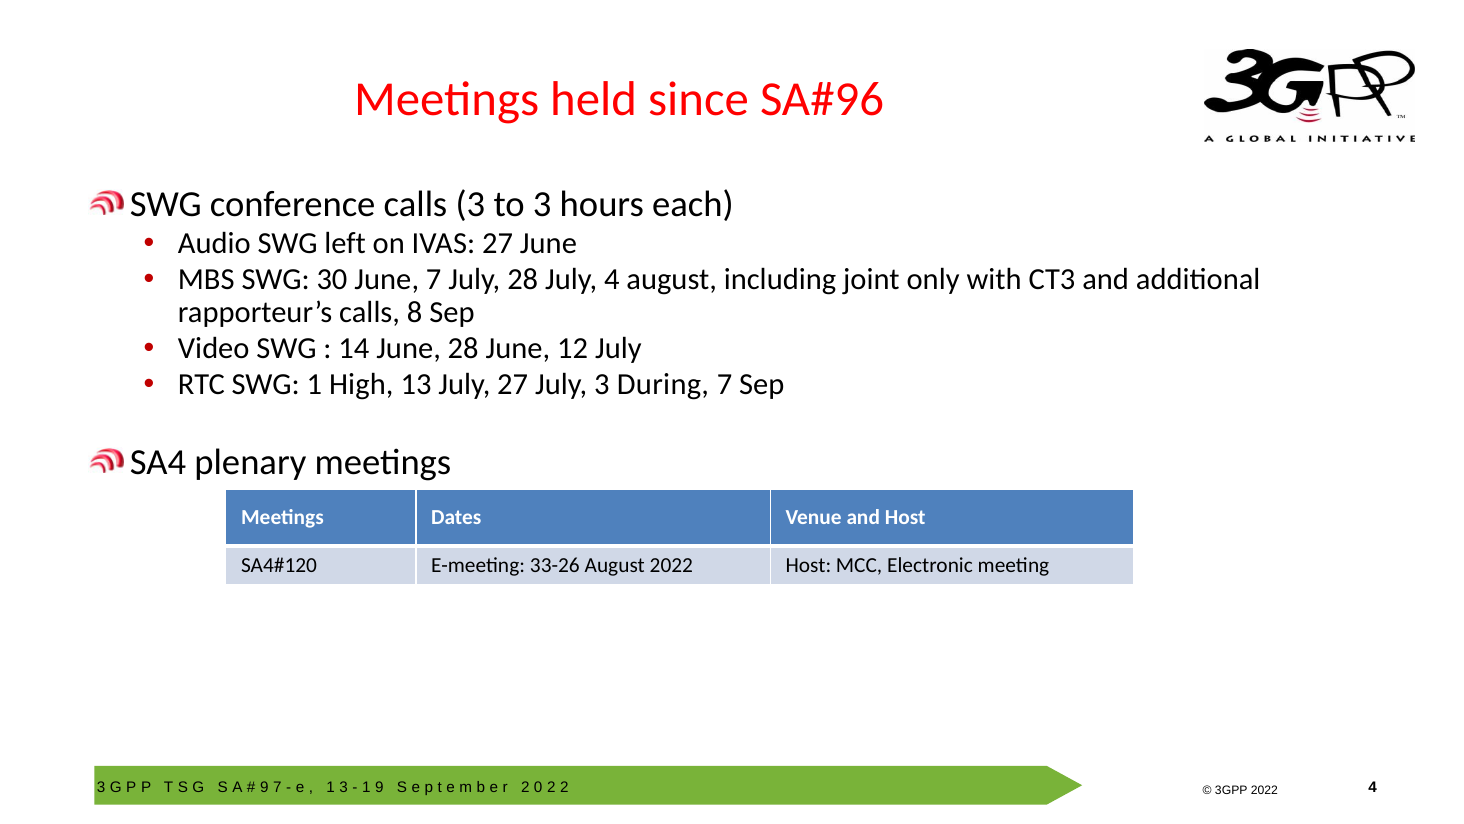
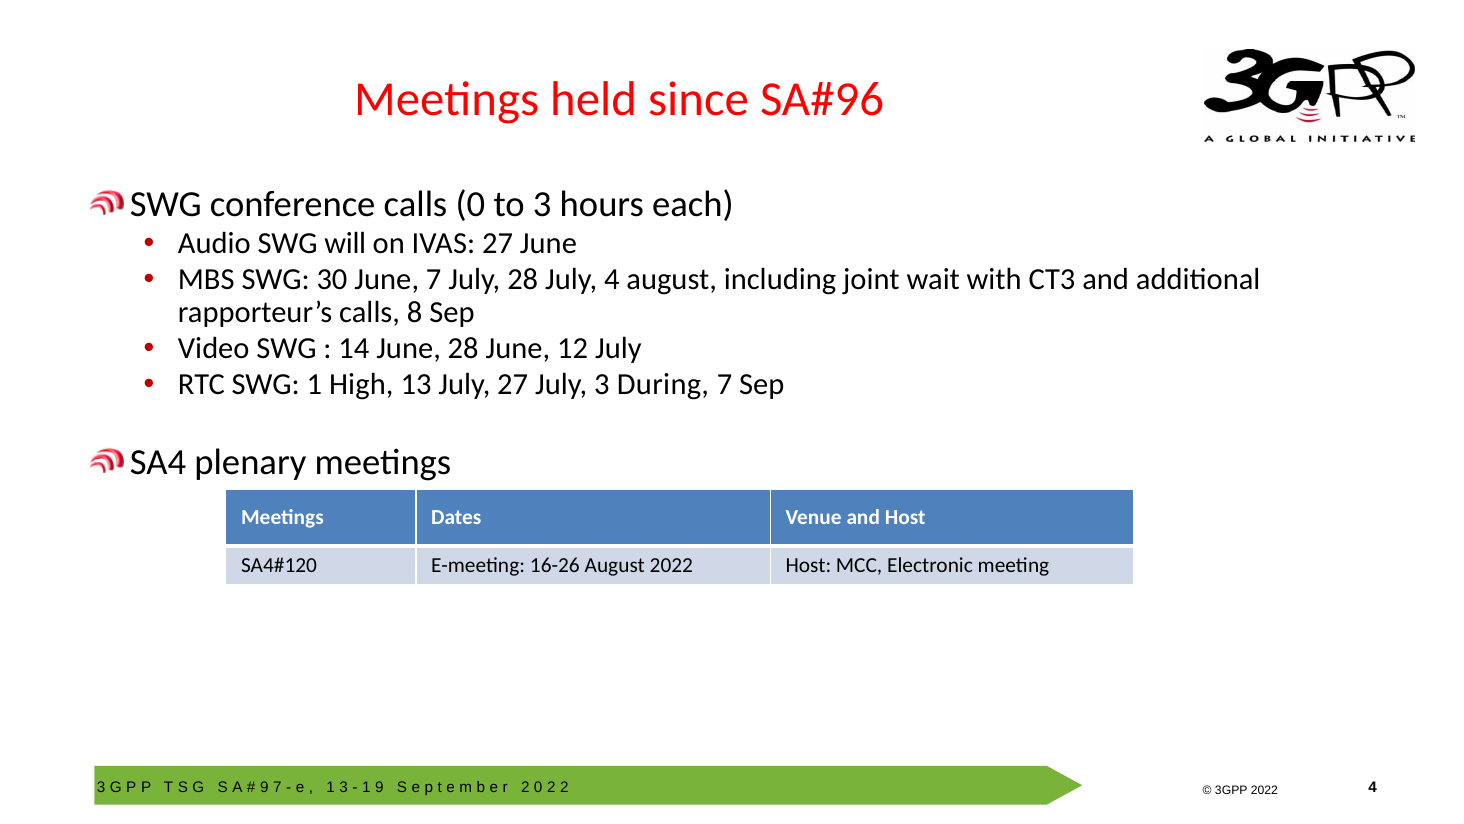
calls 3: 3 -> 0 (470, 205)
left: left -> will (345, 243)
only: only -> wait (933, 279)
33-26: 33-26 -> 16-26 (555, 565)
